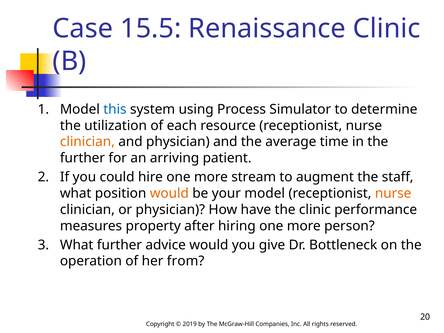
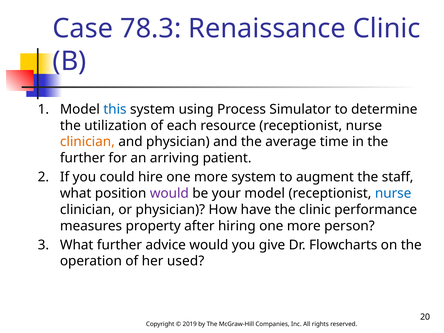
15.5: 15.5 -> 78.3 (151, 29)
more stream: stream -> system (254, 177)
would colour: orange -> purple (169, 193)
nurse colour: orange -> blue (393, 193)
Bottleneck: Bottleneck -> Flowcharts (343, 245)
from: from -> used (186, 261)
